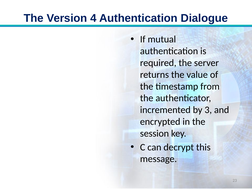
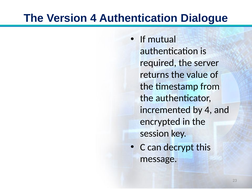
by 3: 3 -> 4 (208, 110)
